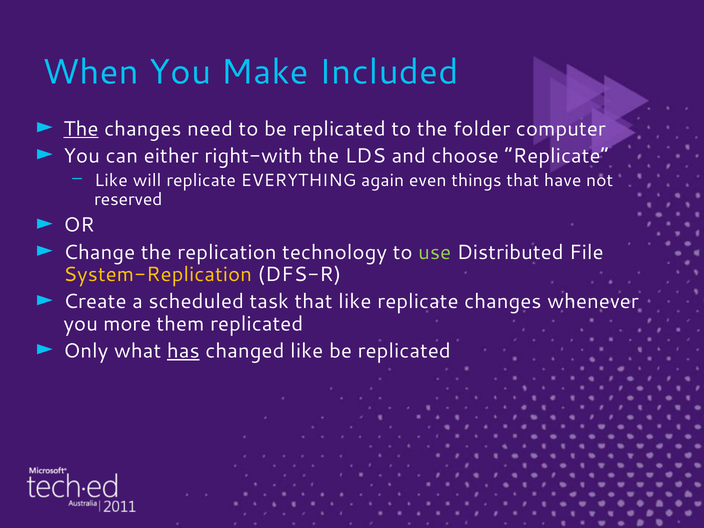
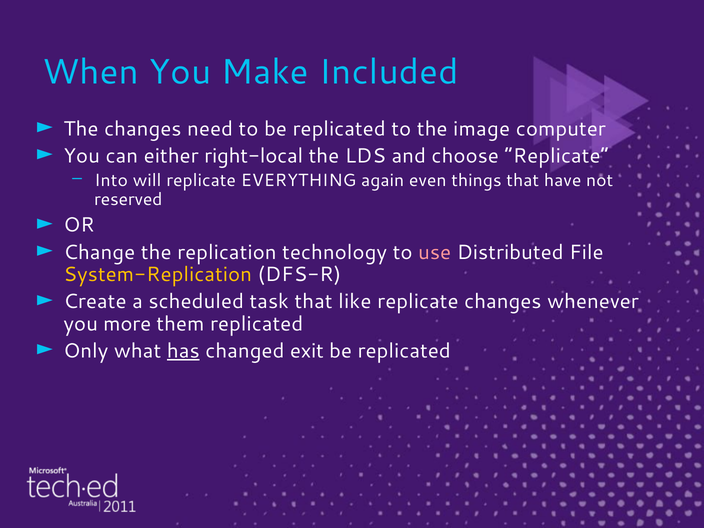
The underline: present -> none (81, 129)
folder: folder -> image (482, 129)
right-with: right-with -> right-local (254, 156)
Like: Like -> Into (111, 180)
use colour: light green -> pink (435, 252)
changed like: like -> exit (307, 351)
